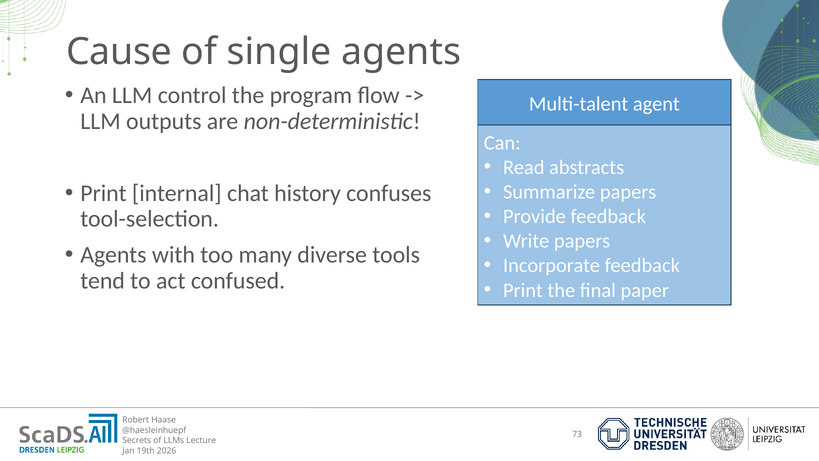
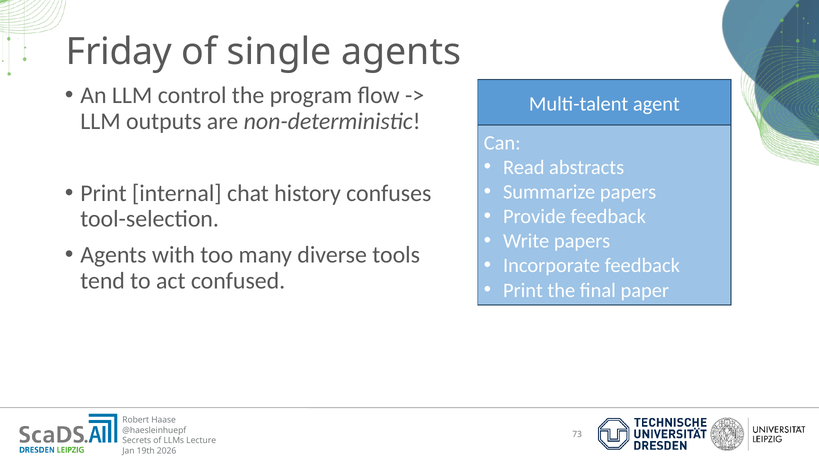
Cause: Cause -> Friday (119, 52)
